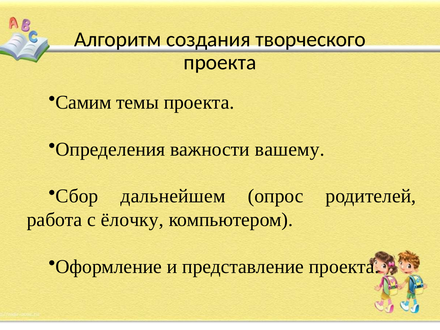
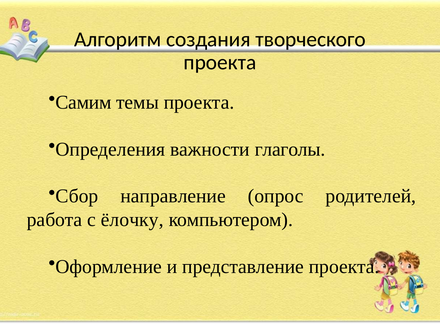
вашему: вашему -> глаголы (290, 149)
дальнейшем: дальнейшем -> направление (173, 196)
